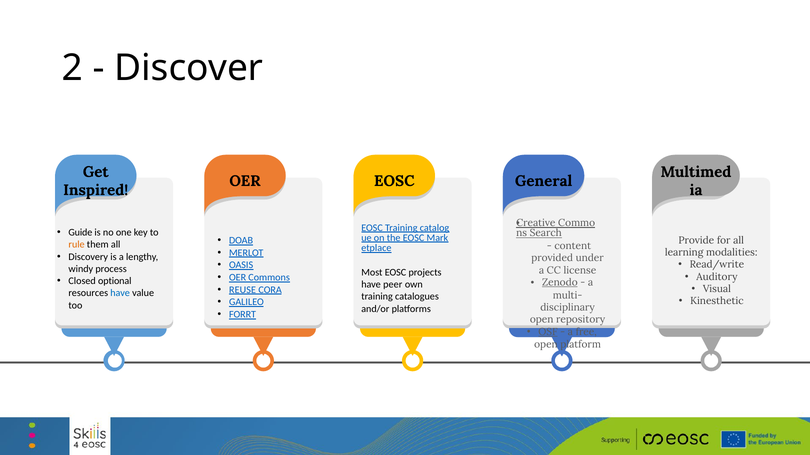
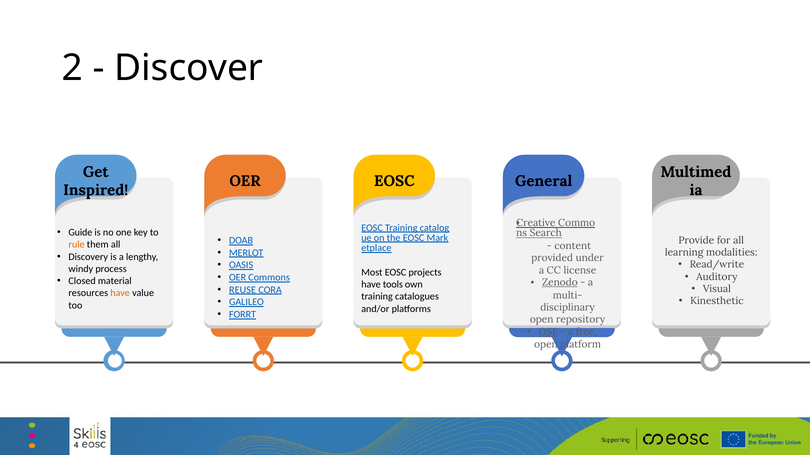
optional: optional -> material (115, 281)
peer: peer -> tools (393, 285)
have colour: blue -> orange (120, 294)
